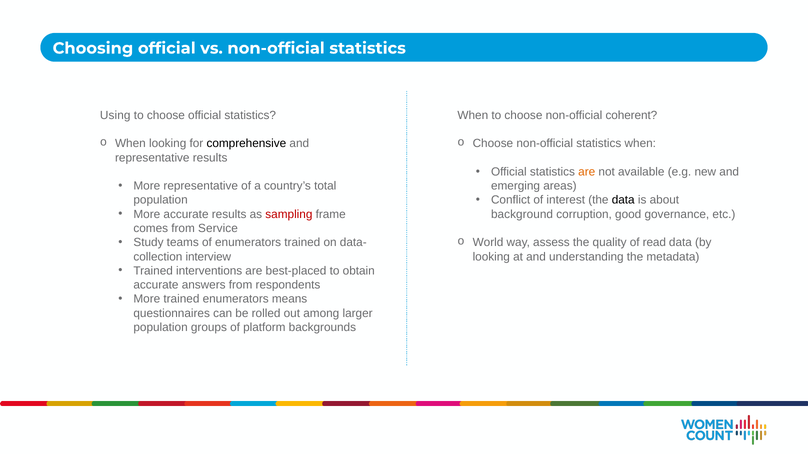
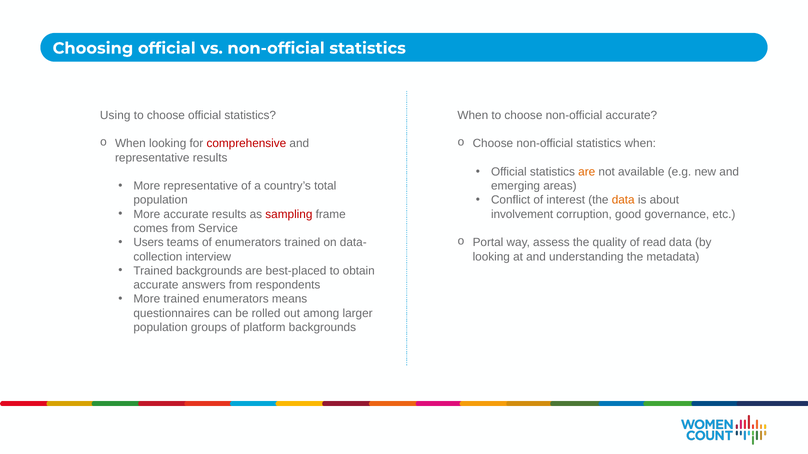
non-official coherent: coherent -> accurate (631, 115)
comprehensive colour: black -> red (246, 144)
data colour: black -> orange (623, 200)
background: background -> involvement (522, 214)
Study: Study -> Users (149, 243)
World: World -> Portal (488, 243)
Trained interventions: interventions -> backgrounds (209, 271)
